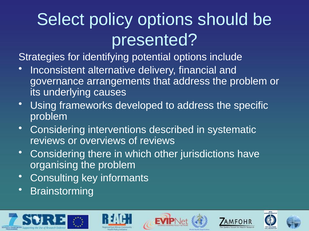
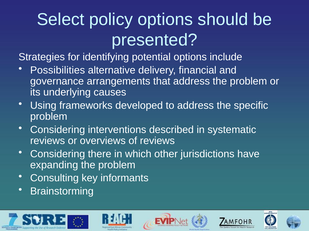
Inconsistent: Inconsistent -> Possibilities (58, 70)
organising: organising -> expanding (54, 166)
